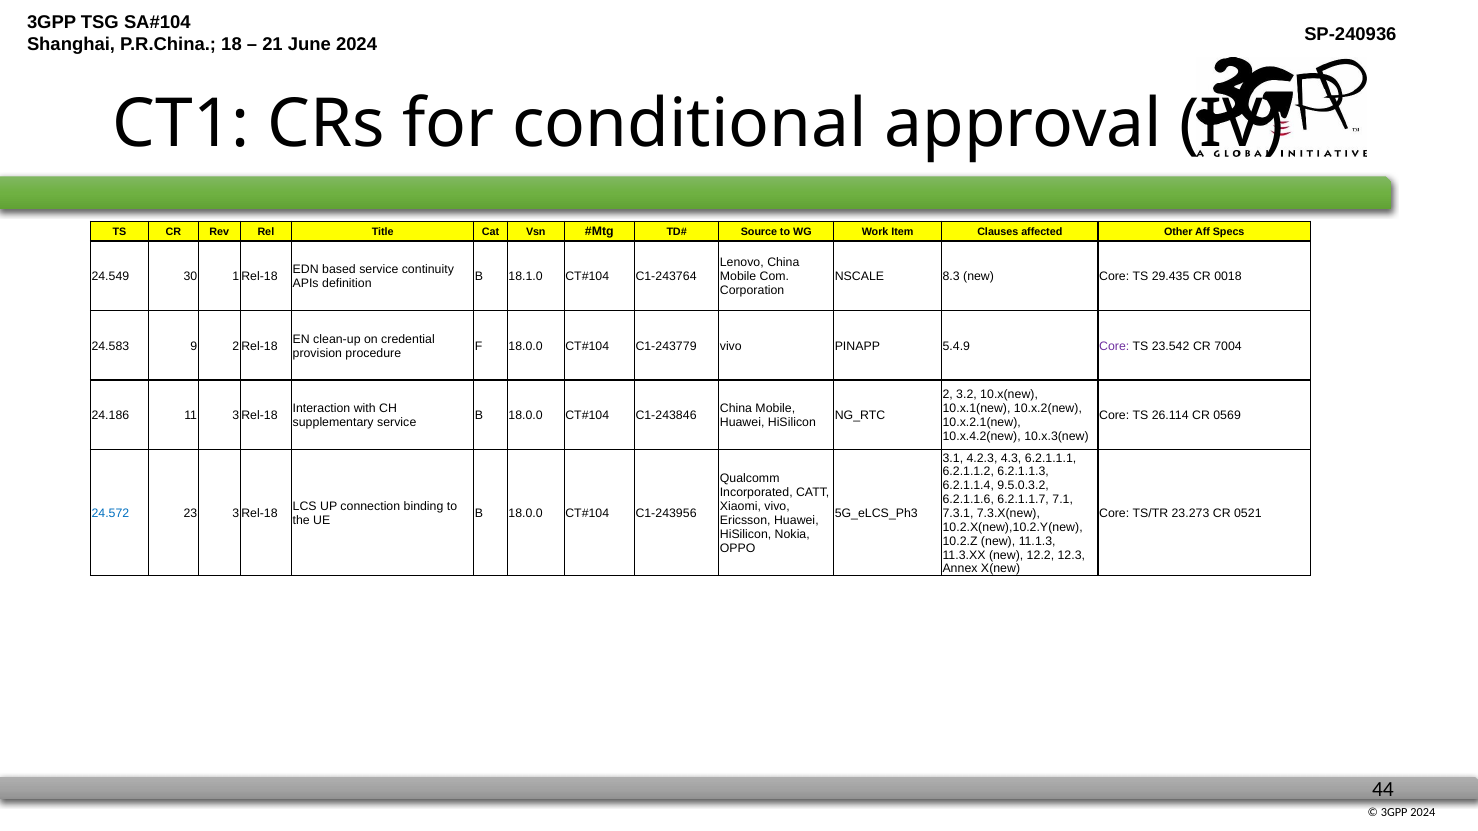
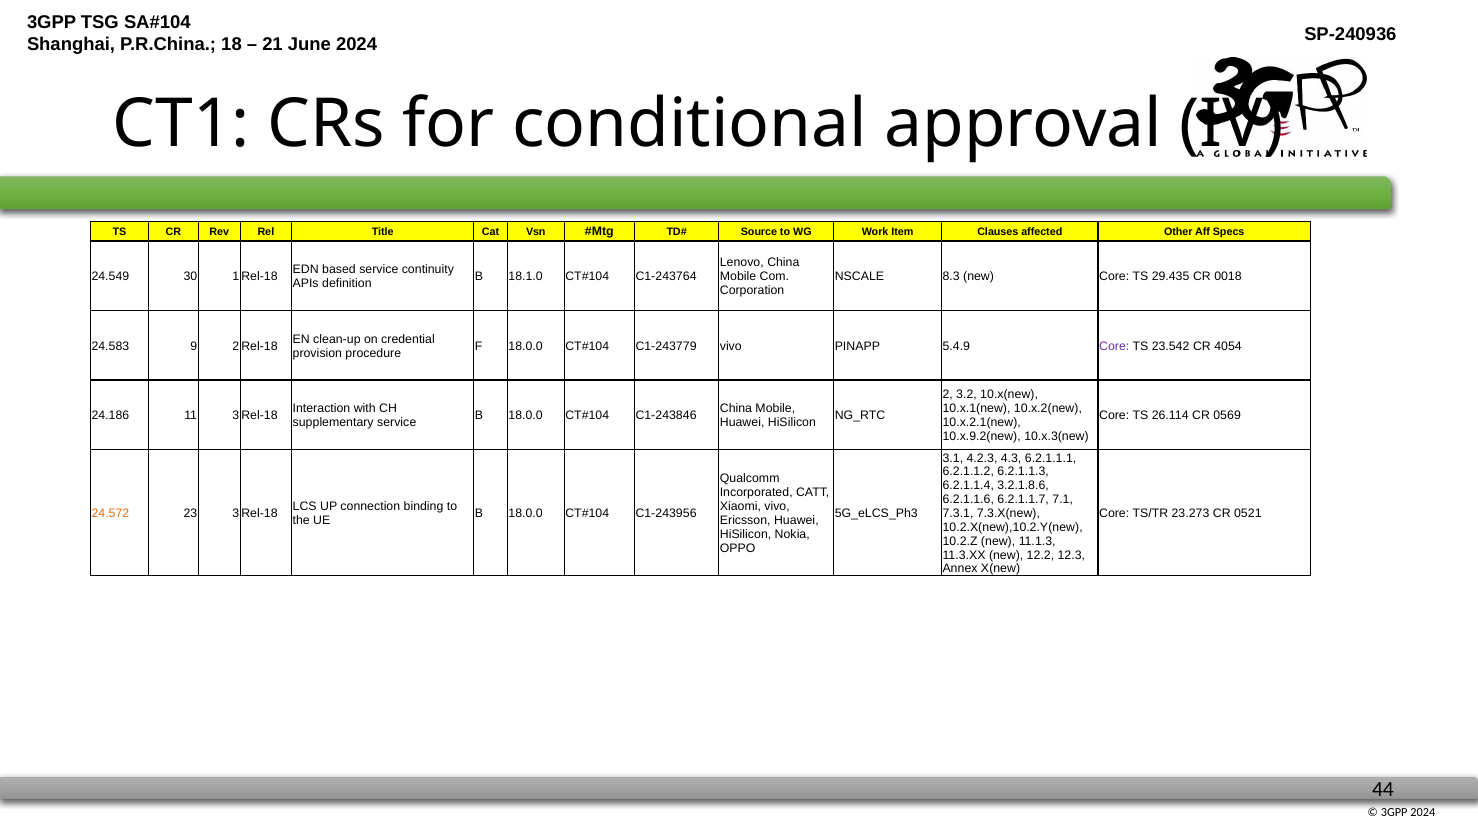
7004: 7004 -> 4054 (1228, 346)
10.x.4.2(new: 10.x.4.2(new -> 10.x.9.2(new (982, 437)
9.5.0.3.2: 9.5.0.3.2 -> 3.2.1.8.6 (1023, 486)
24.572 colour: blue -> orange (110, 514)
